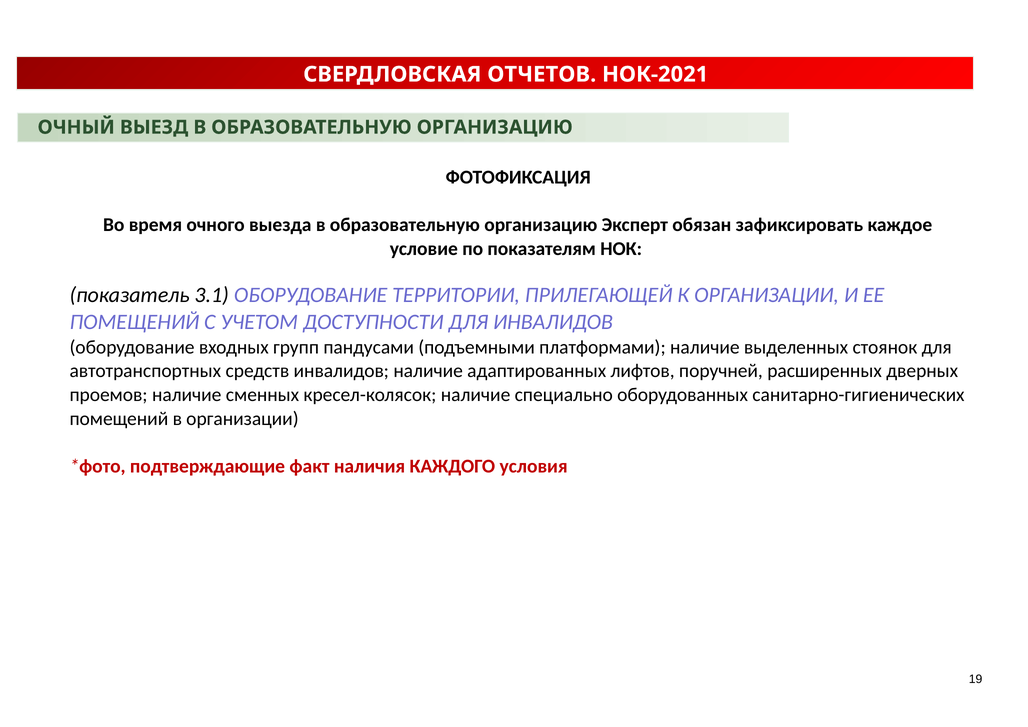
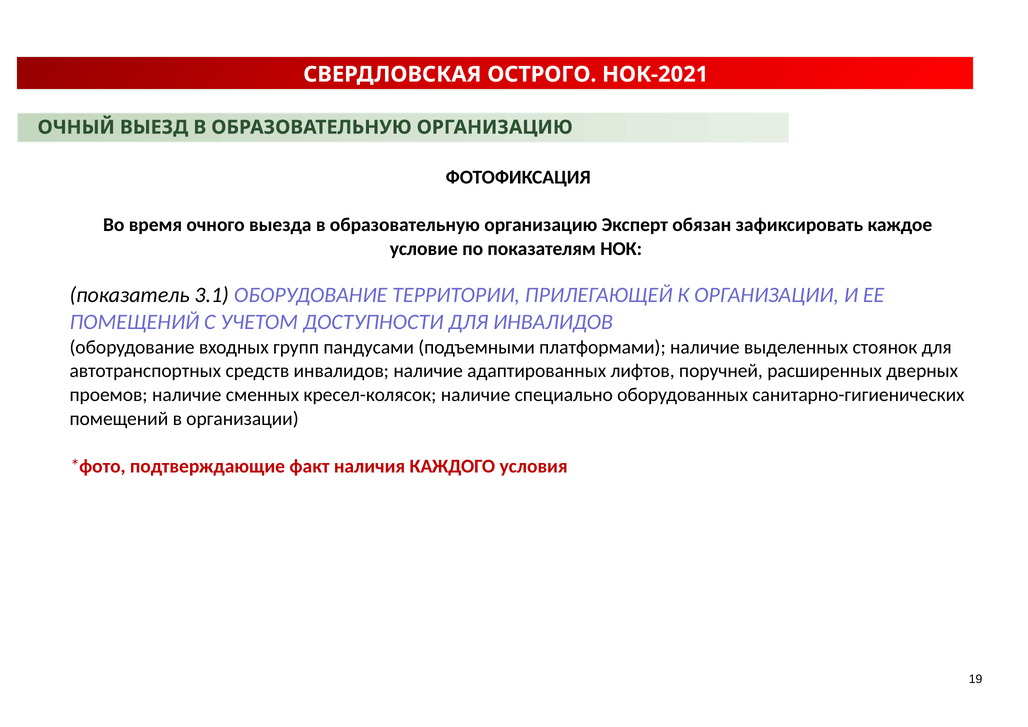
ОТЧЕТОВ: ОТЧЕТОВ -> ОСТРОГО (542, 74)
